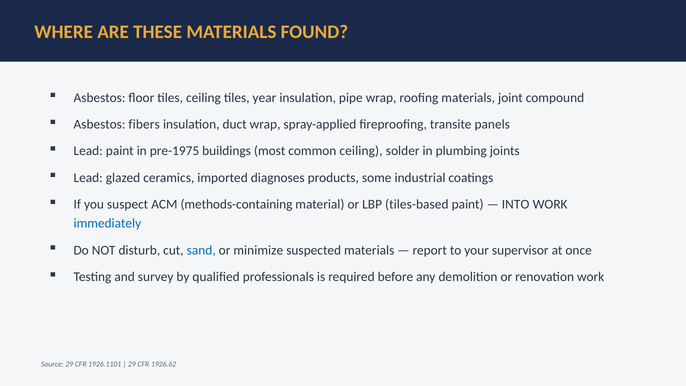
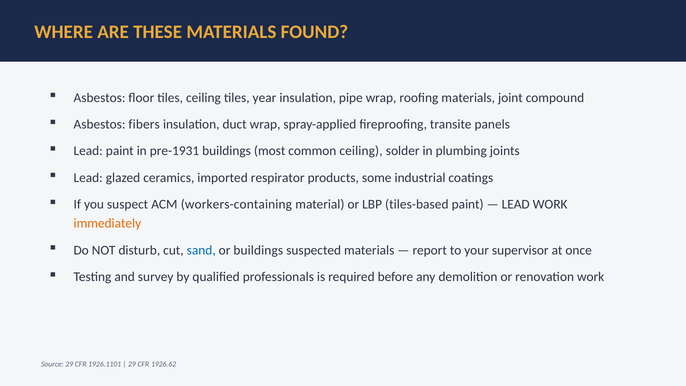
pre-1975: pre-1975 -> pre-1931 (174, 151)
diagnoses: diagnoses -> respirator (278, 178)
methods-containing: methods-containing -> workers-containing (236, 204)
INTO: INTO -> LEAD (516, 204)
immediately colour: blue -> orange (107, 223)
or minimize: minimize -> buildings (258, 250)
